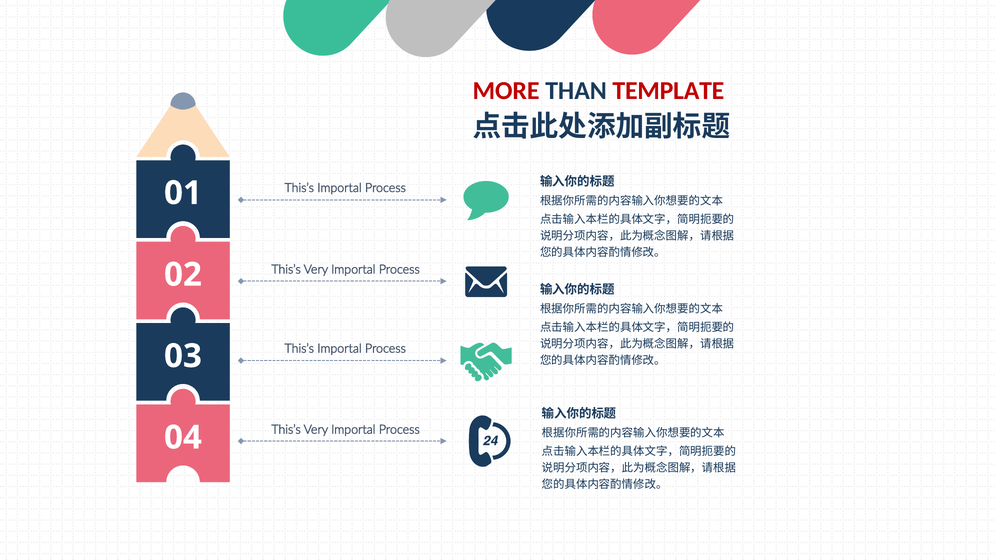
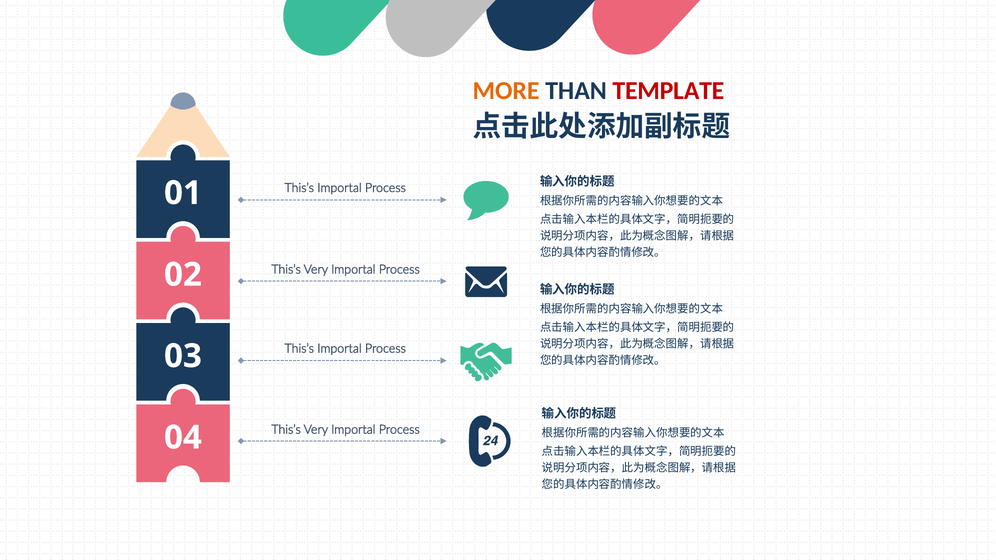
MORE colour: red -> orange (506, 91)
